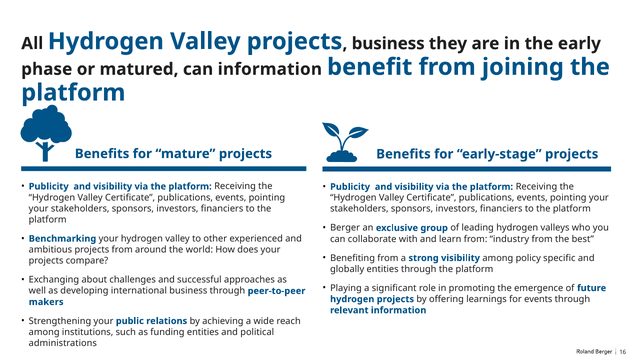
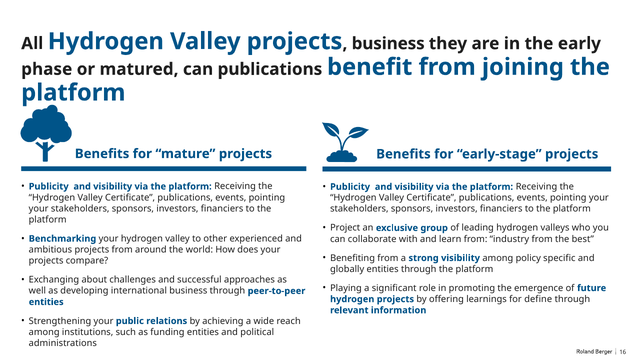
can information: information -> publications (270, 69)
Berger: Berger -> Project (345, 228)
for events: events -> define (538, 299)
makers: makers -> entities (46, 302)
